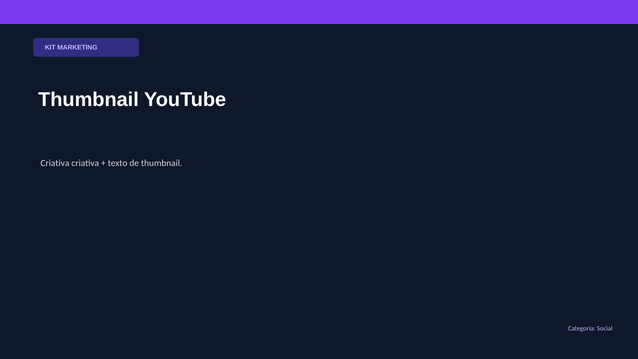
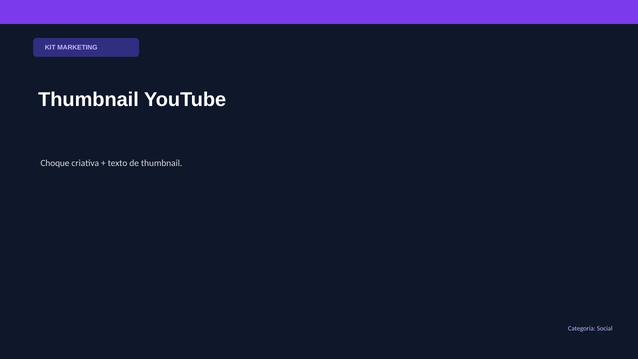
Criativa: Criativa -> Choque (55, 163)
